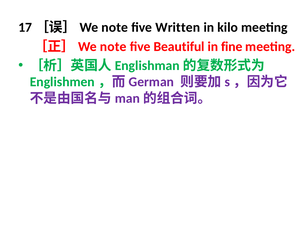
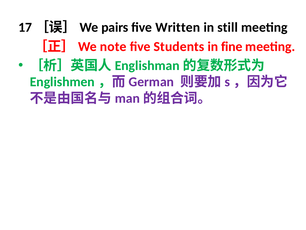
note: note -> pairs (115, 27)
kilo: kilo -> still (228, 27)
Beautiful: Beautiful -> Students (179, 46)
